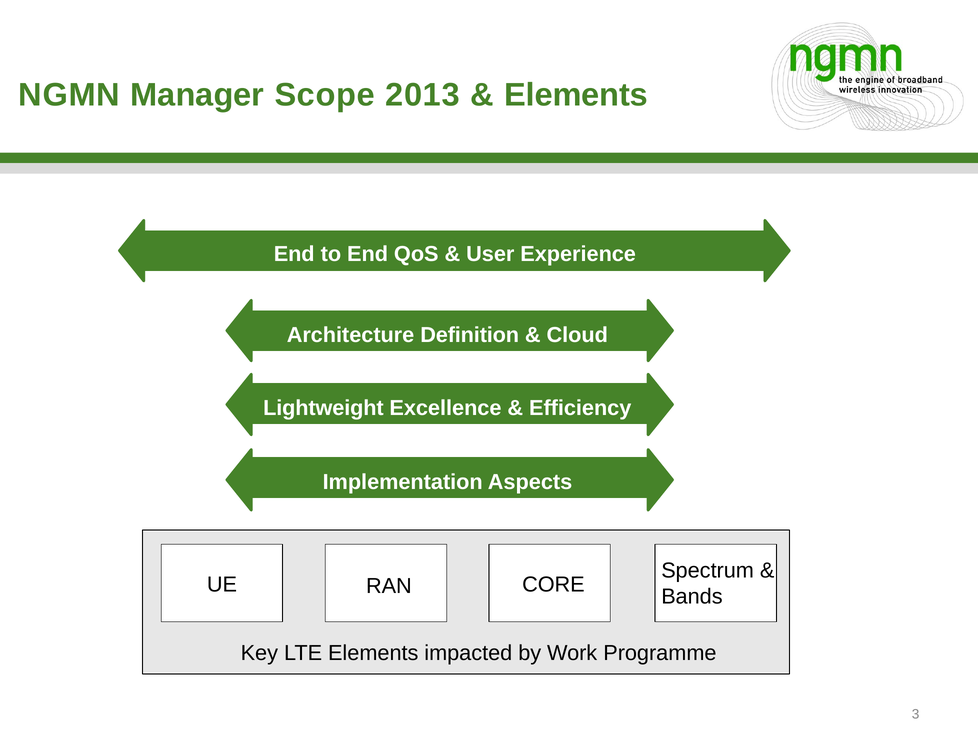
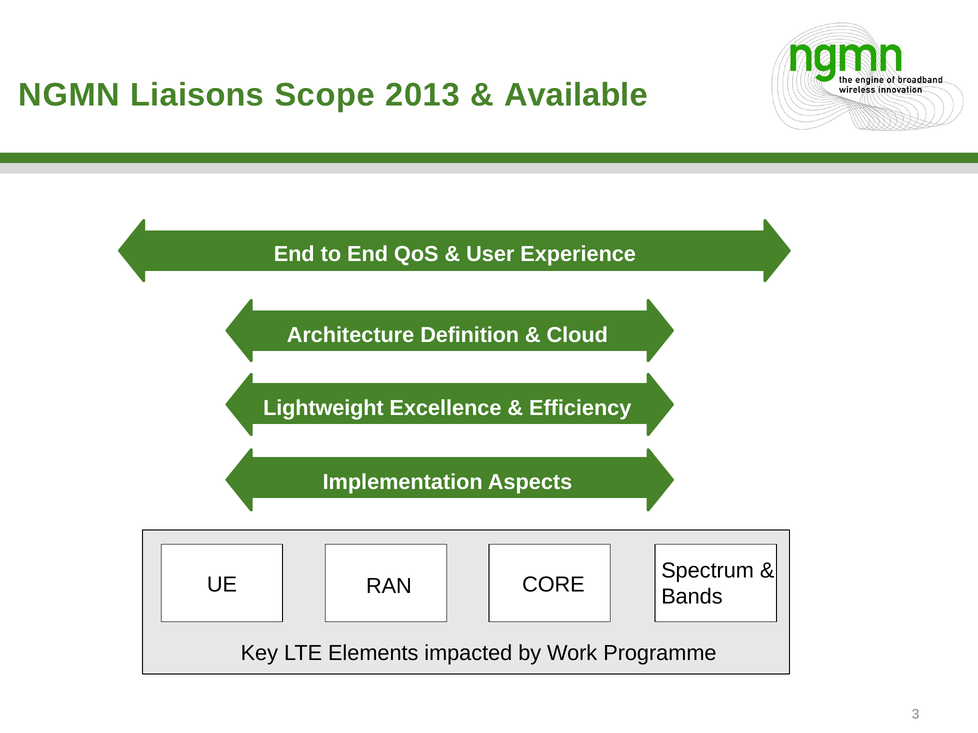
Manager: Manager -> Liaisons (197, 95)
Elements: Elements -> Available (576, 95)
